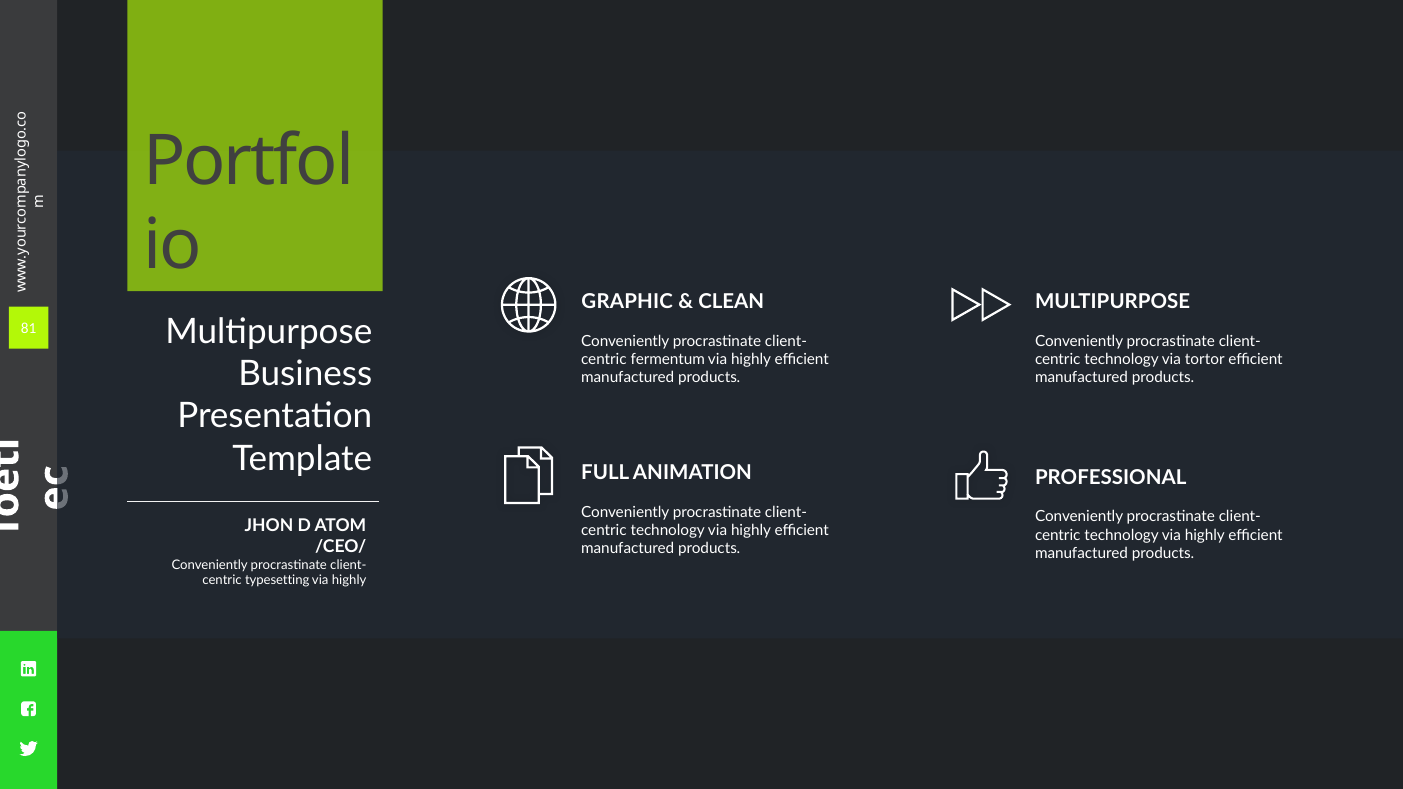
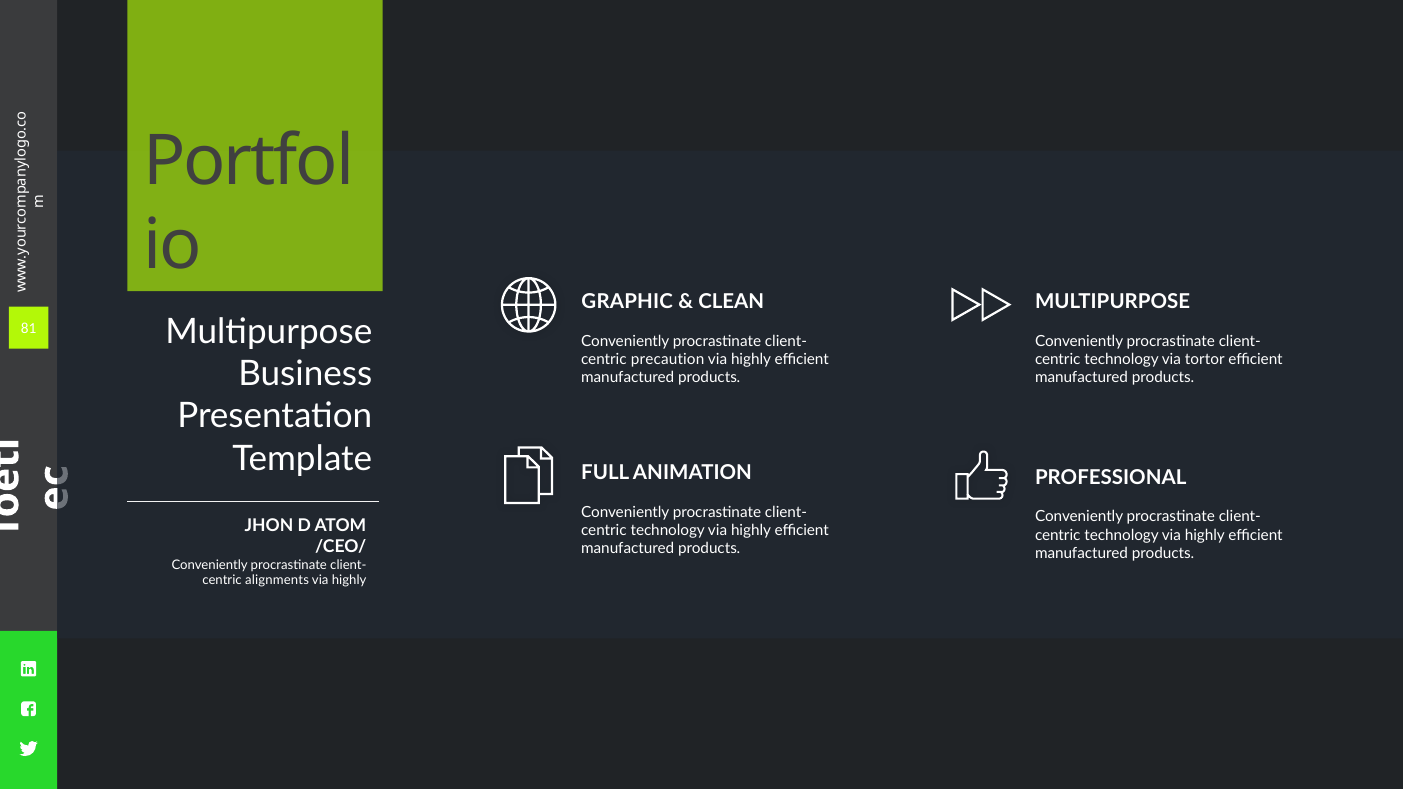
fermentum: fermentum -> precaution (668, 359)
typesetting: typesetting -> alignments (277, 581)
